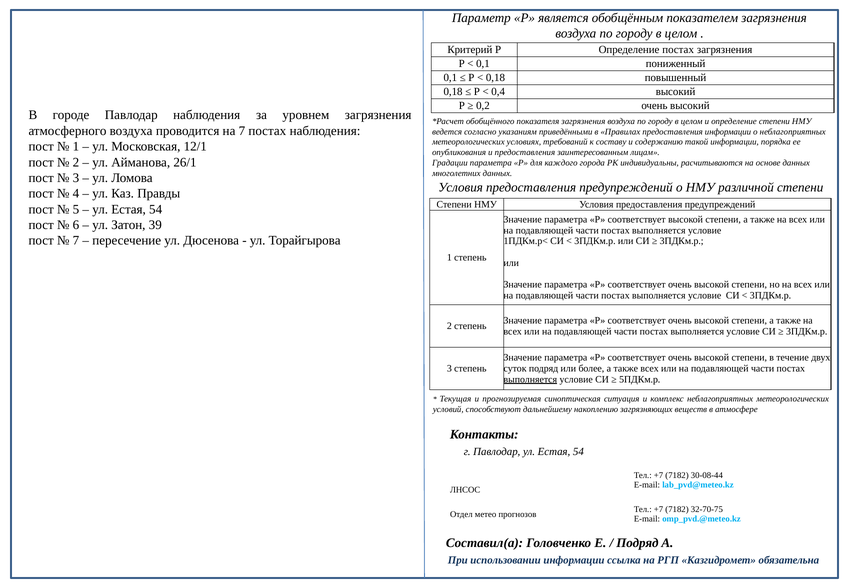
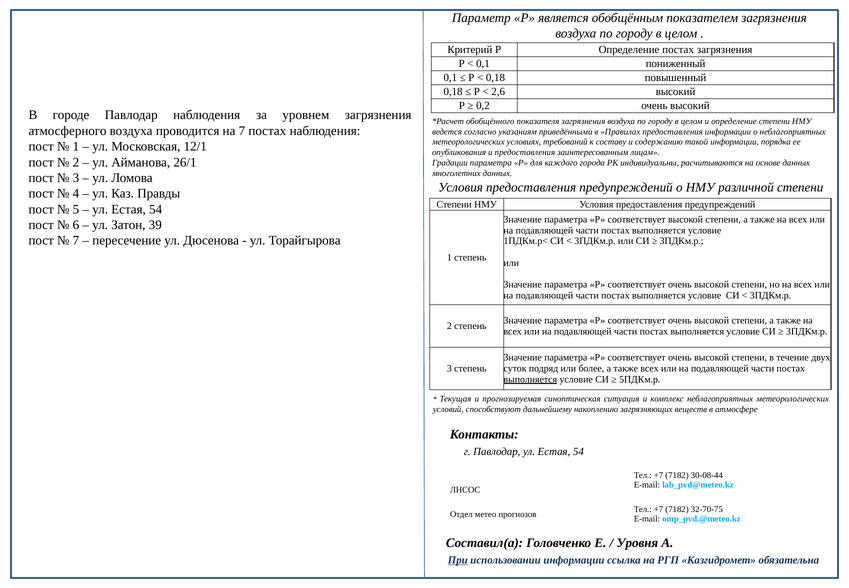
0,4: 0,4 -> 2,6 (498, 92)
Подряд: Подряд -> Уровня (637, 543)
При underline: none -> present (458, 560)
